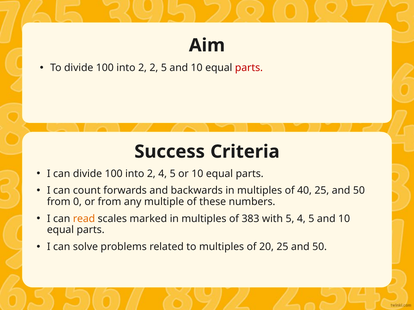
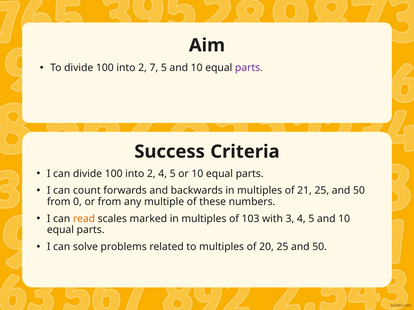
2 2: 2 -> 7 (154, 68)
parts colour: red -> purple (249, 68)
40: 40 -> 21 (305, 191)
383: 383 -> 103 (250, 219)
with 5: 5 -> 3 (290, 219)
